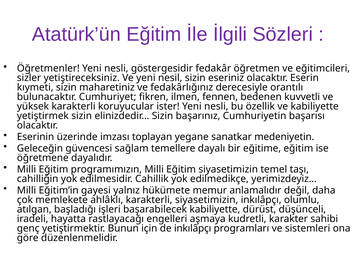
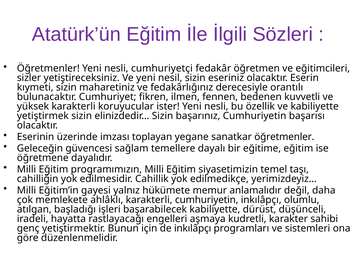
göstergesidir: göstergesidir -> cumhuriyetçi (162, 68)
sanatkar medeniyetin: medeniyetin -> öğretmenler (284, 137)
karakterli siyasetimizin: siyasetimizin -> cumhuriyetin (207, 200)
